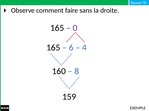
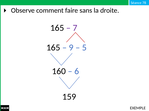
0: 0 -> 7 (75, 28)
6: 6 -> 9 (71, 48)
4: 4 -> 5 (84, 48)
8: 8 -> 6 (77, 72)
